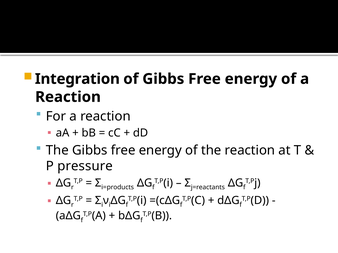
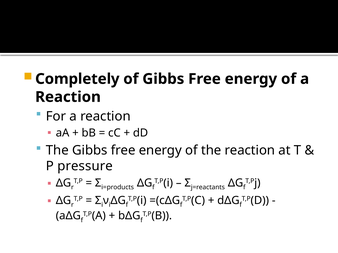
Integration: Integration -> Completely (77, 79)
